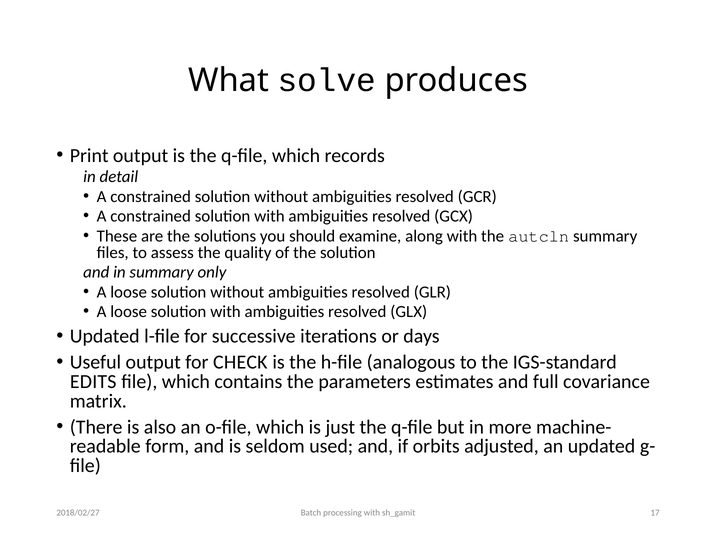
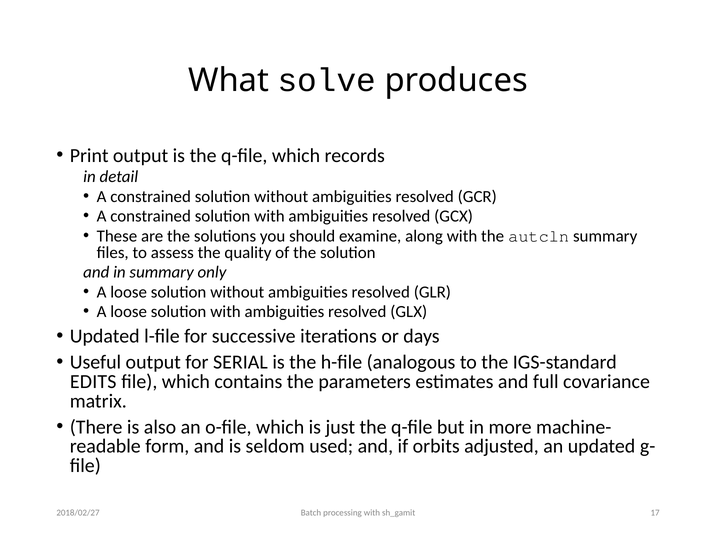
CHECK: CHECK -> SERIAL (240, 362)
